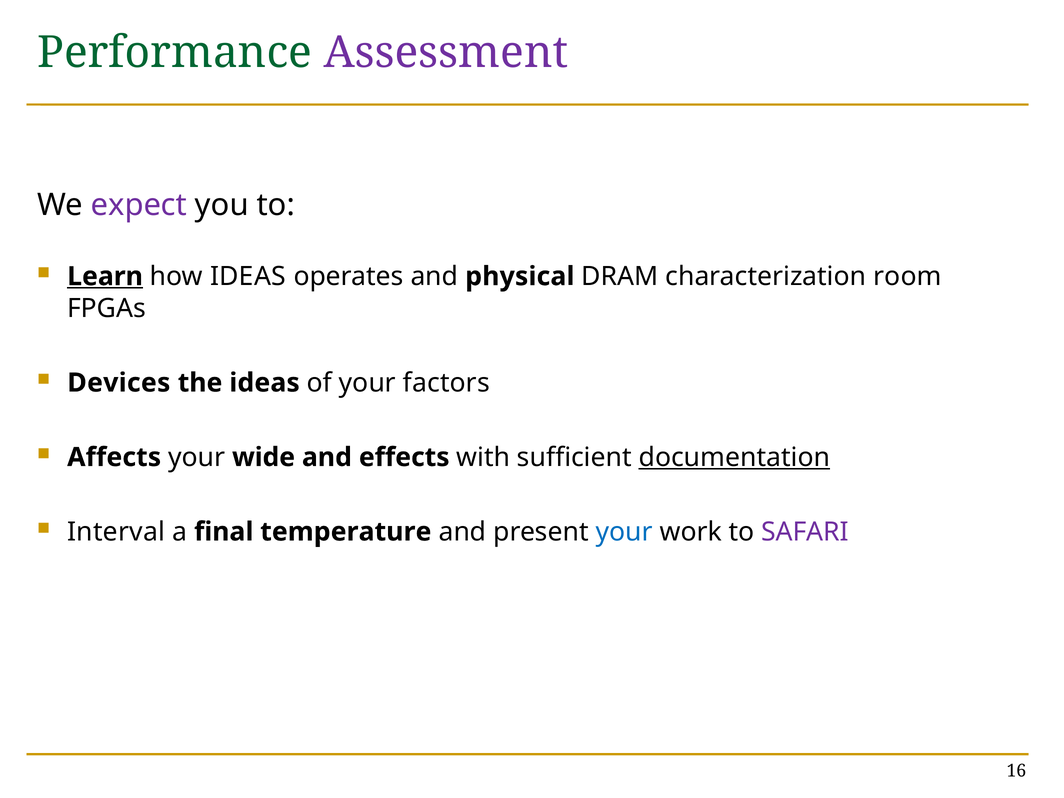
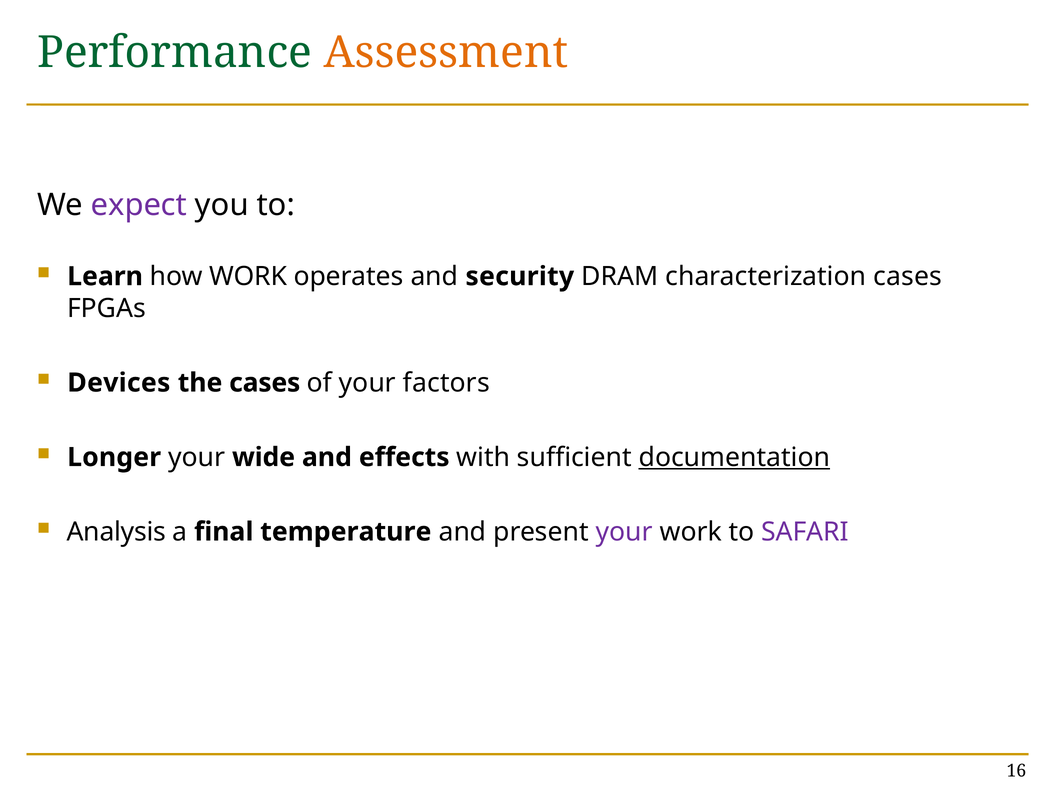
Assessment colour: purple -> orange (446, 53)
Learn underline: present -> none (105, 276)
how IDEAS: IDEAS -> WORK (248, 276)
physical: physical -> security (520, 276)
characterization room: room -> cases (908, 276)
the ideas: ideas -> cases (265, 383)
Affects: Affects -> Longer (114, 457)
Interval: Interval -> Analysis (116, 532)
your colour: blue -> purple (624, 532)
